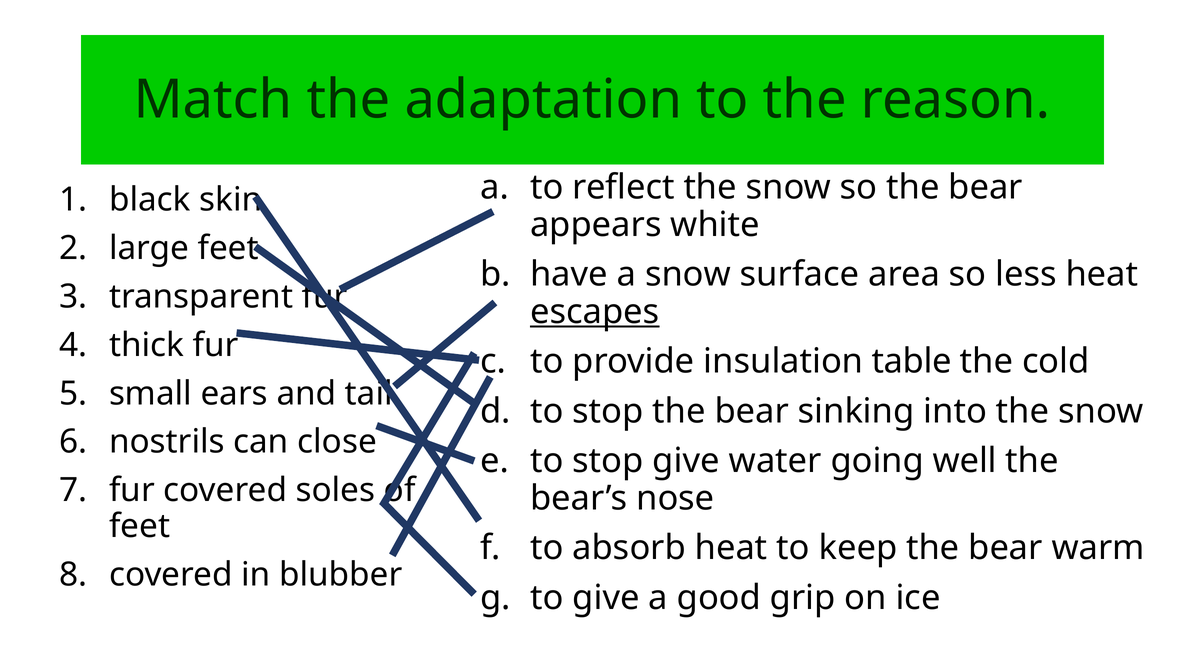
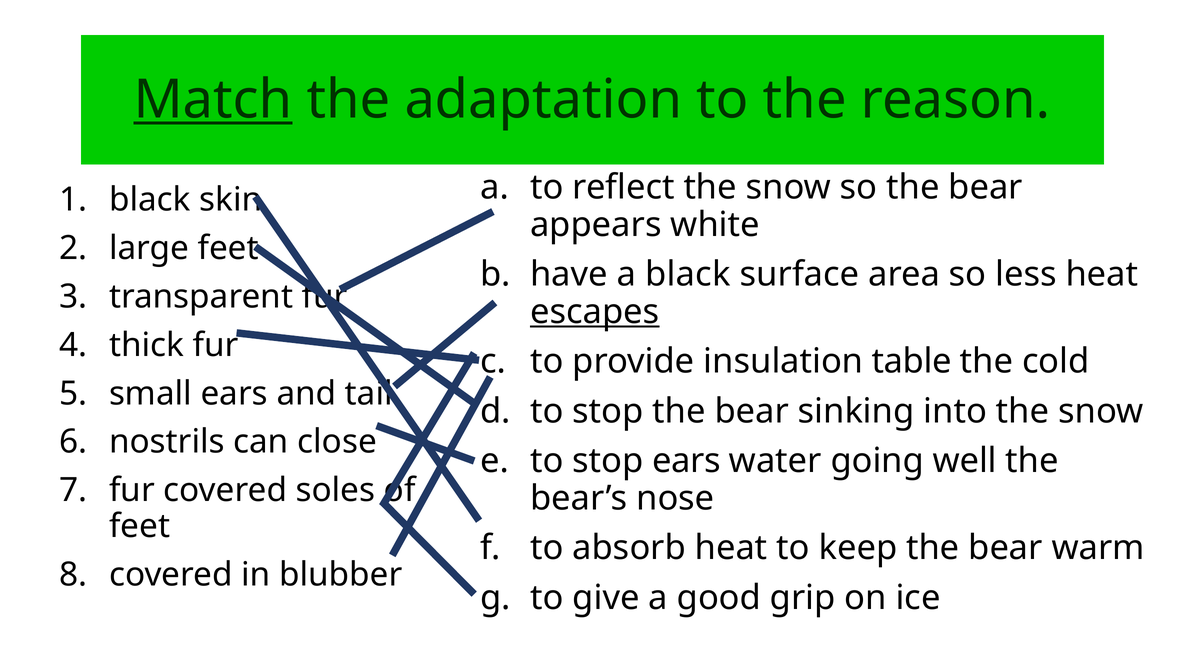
Match underline: none -> present (213, 100)
a snow: snow -> black (688, 274)
stop give: give -> ears (686, 461)
